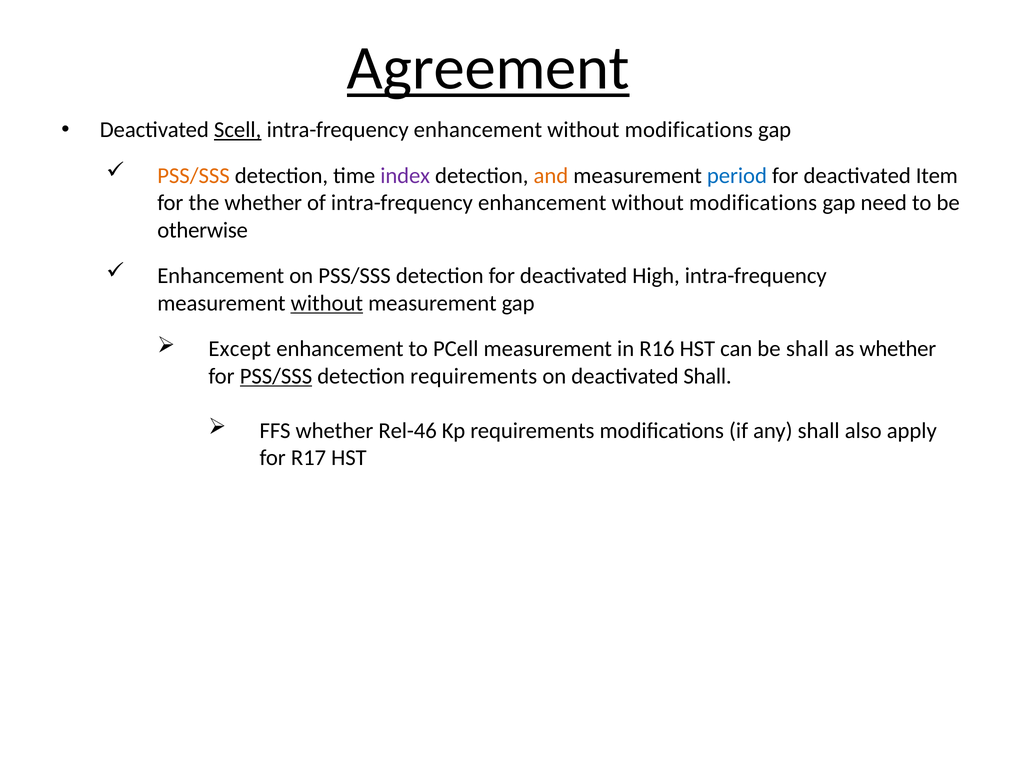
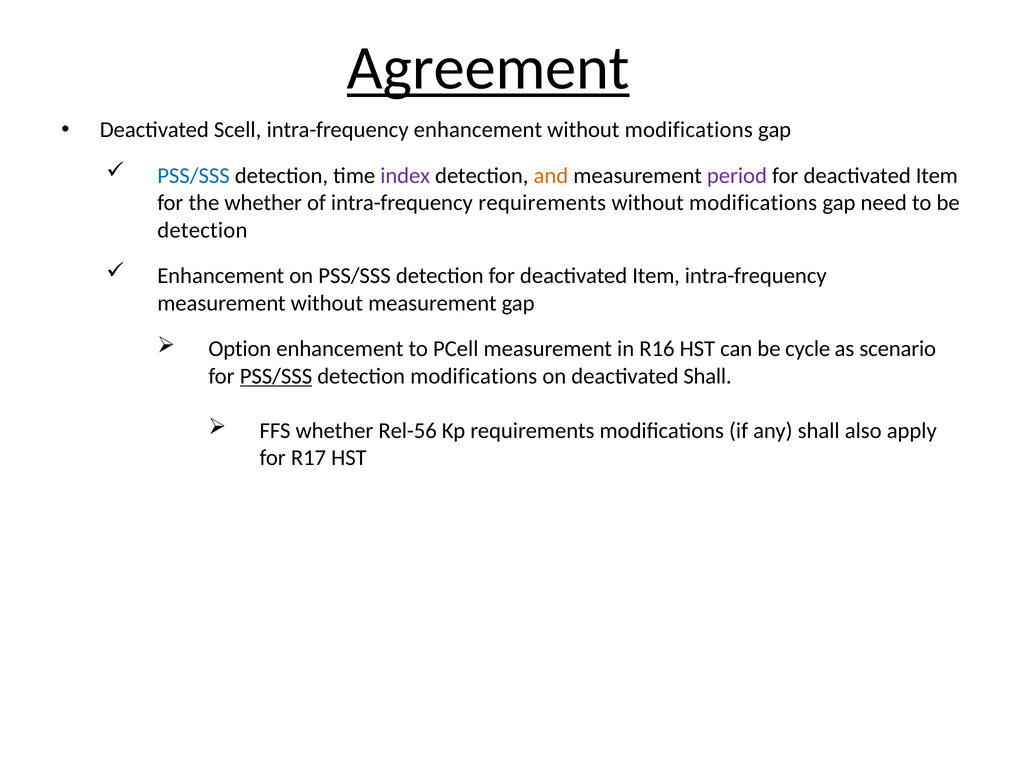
Scell underline: present -> none (238, 130)
PSS/SSS colour: orange -> blue (193, 176)
period colour: blue -> purple (737, 176)
of intra-frequency enhancement: enhancement -> requirements (542, 203)
otherwise: otherwise -> detection (202, 230)
detection for deactivated High: High -> Item (656, 276)
without underline: present -> none (327, 303)
Except: Except -> Option (240, 349)
be shall: shall -> cycle (808, 349)
as whether: whether -> scenario (898, 349)
detection requirements: requirements -> modifications (474, 376)
Rel-46: Rel-46 -> Rel-56 (408, 431)
